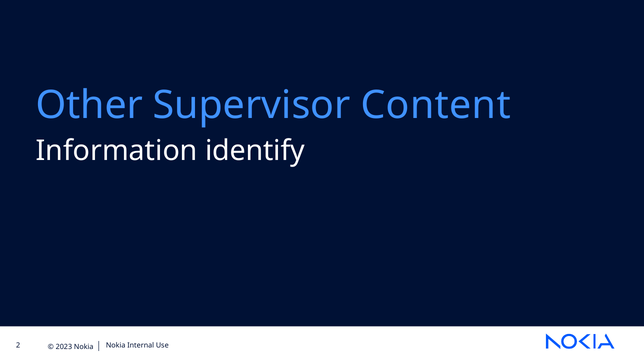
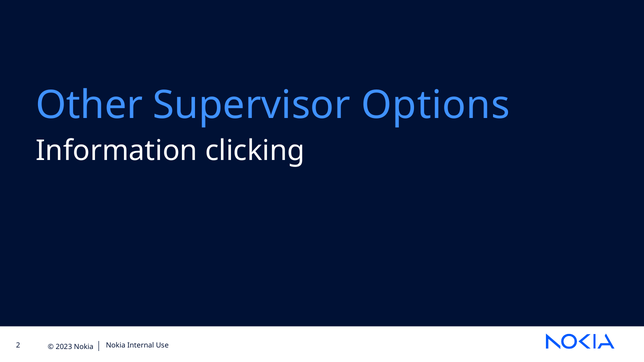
Content: Content -> Options (436, 106)
identify: identify -> clicking (255, 151)
